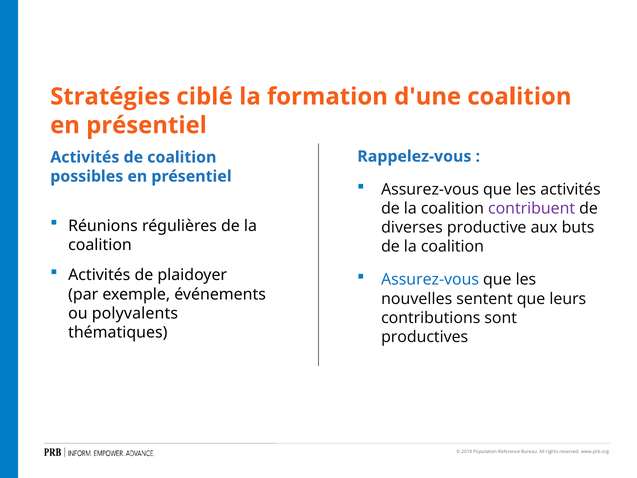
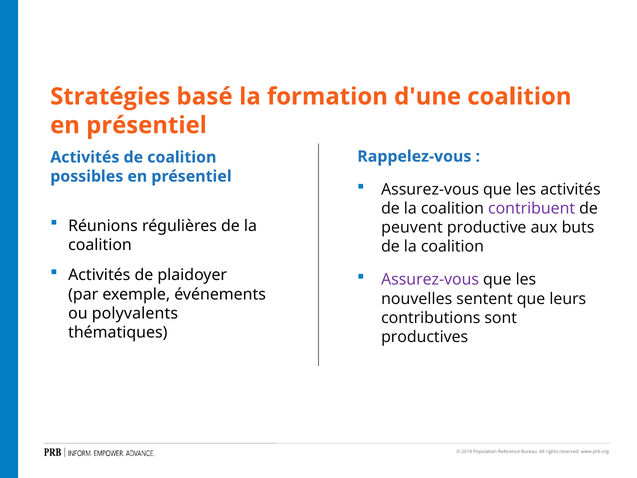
ciblé: ciblé -> basé (205, 97)
diverses: diverses -> peuvent (412, 228)
Assurez-vous colour: blue -> purple (430, 280)
